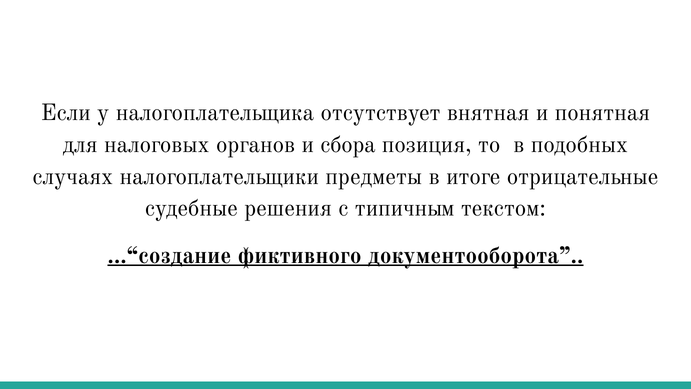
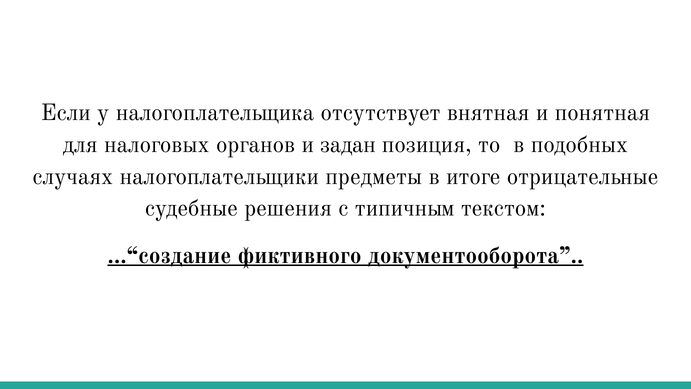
сбора: сбора -> задан (348, 145)
